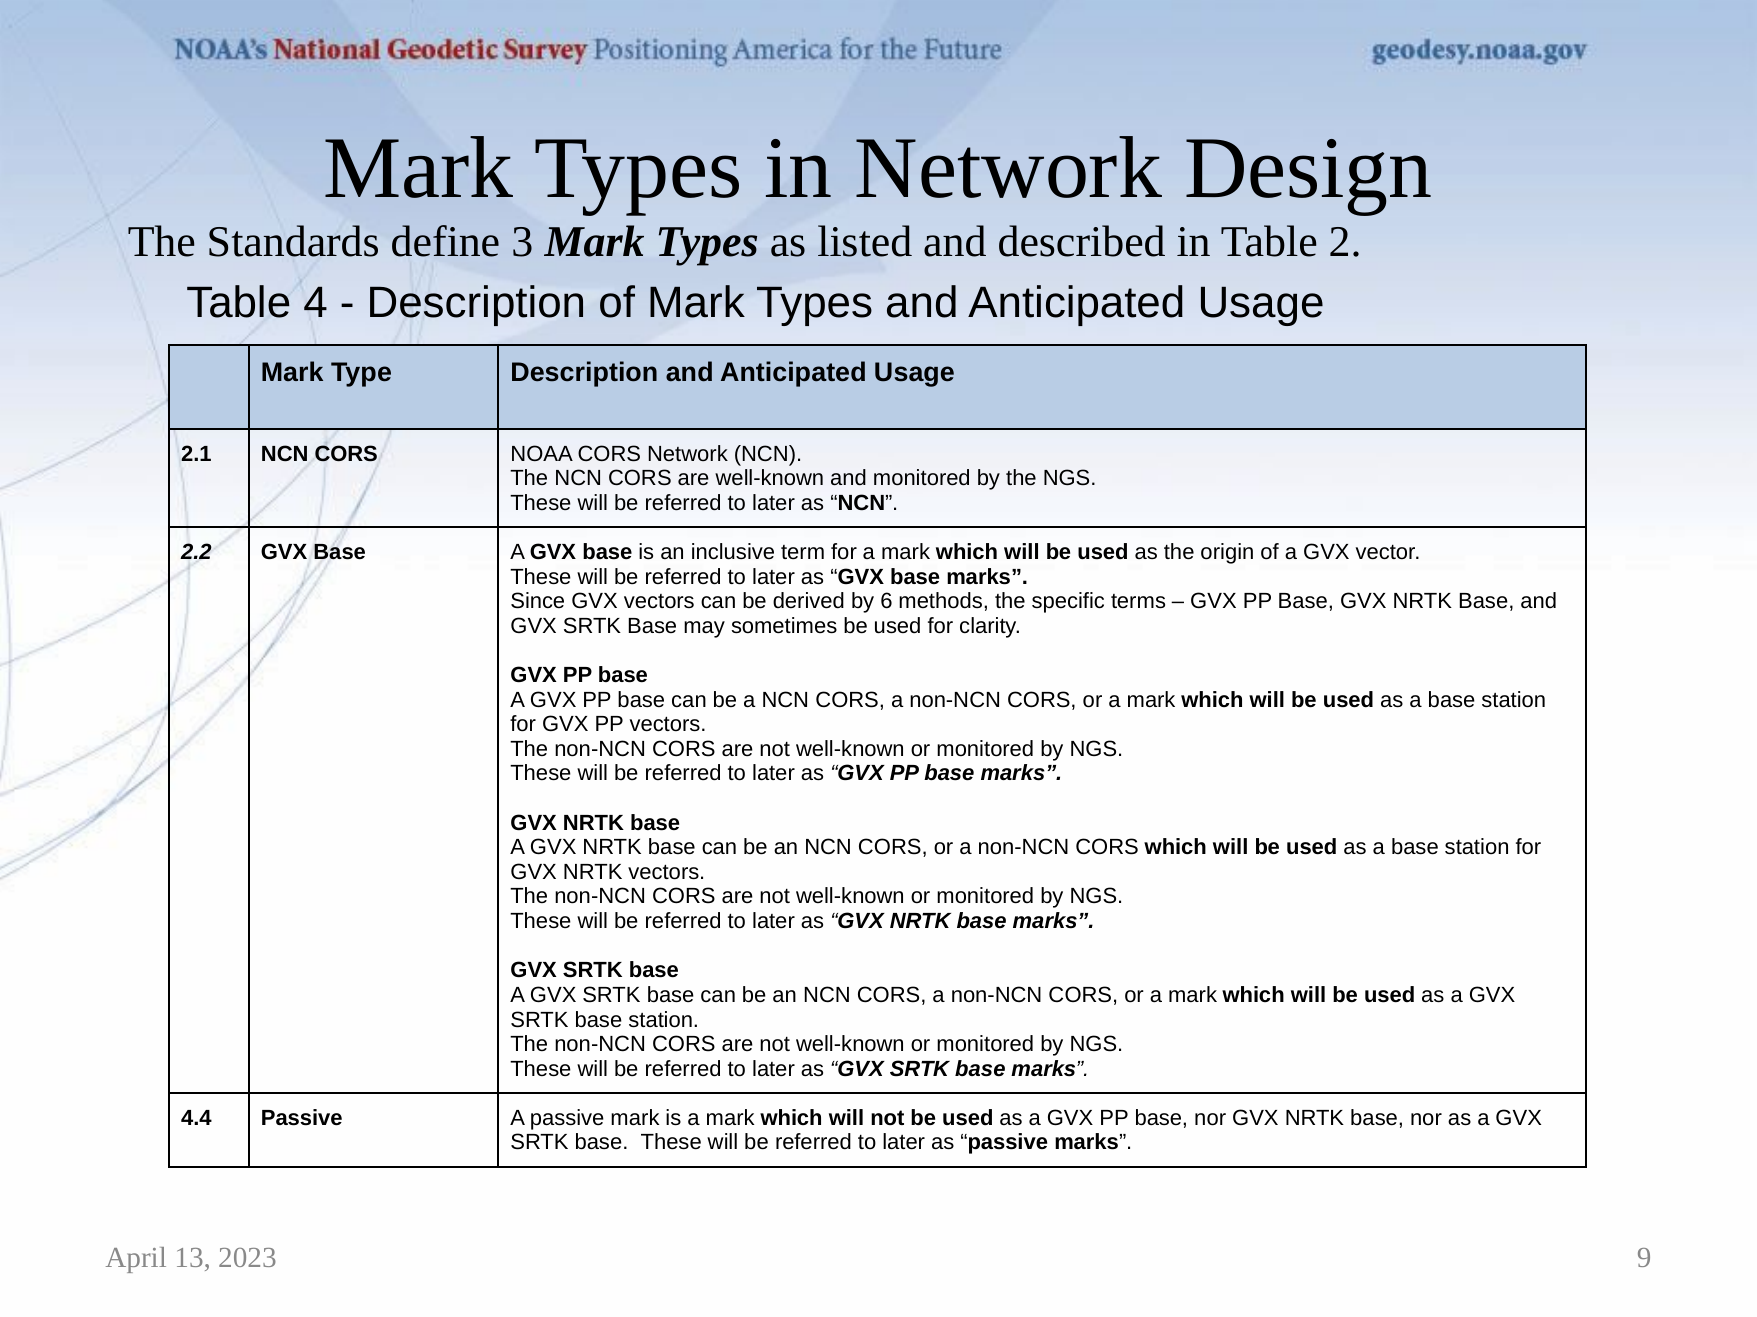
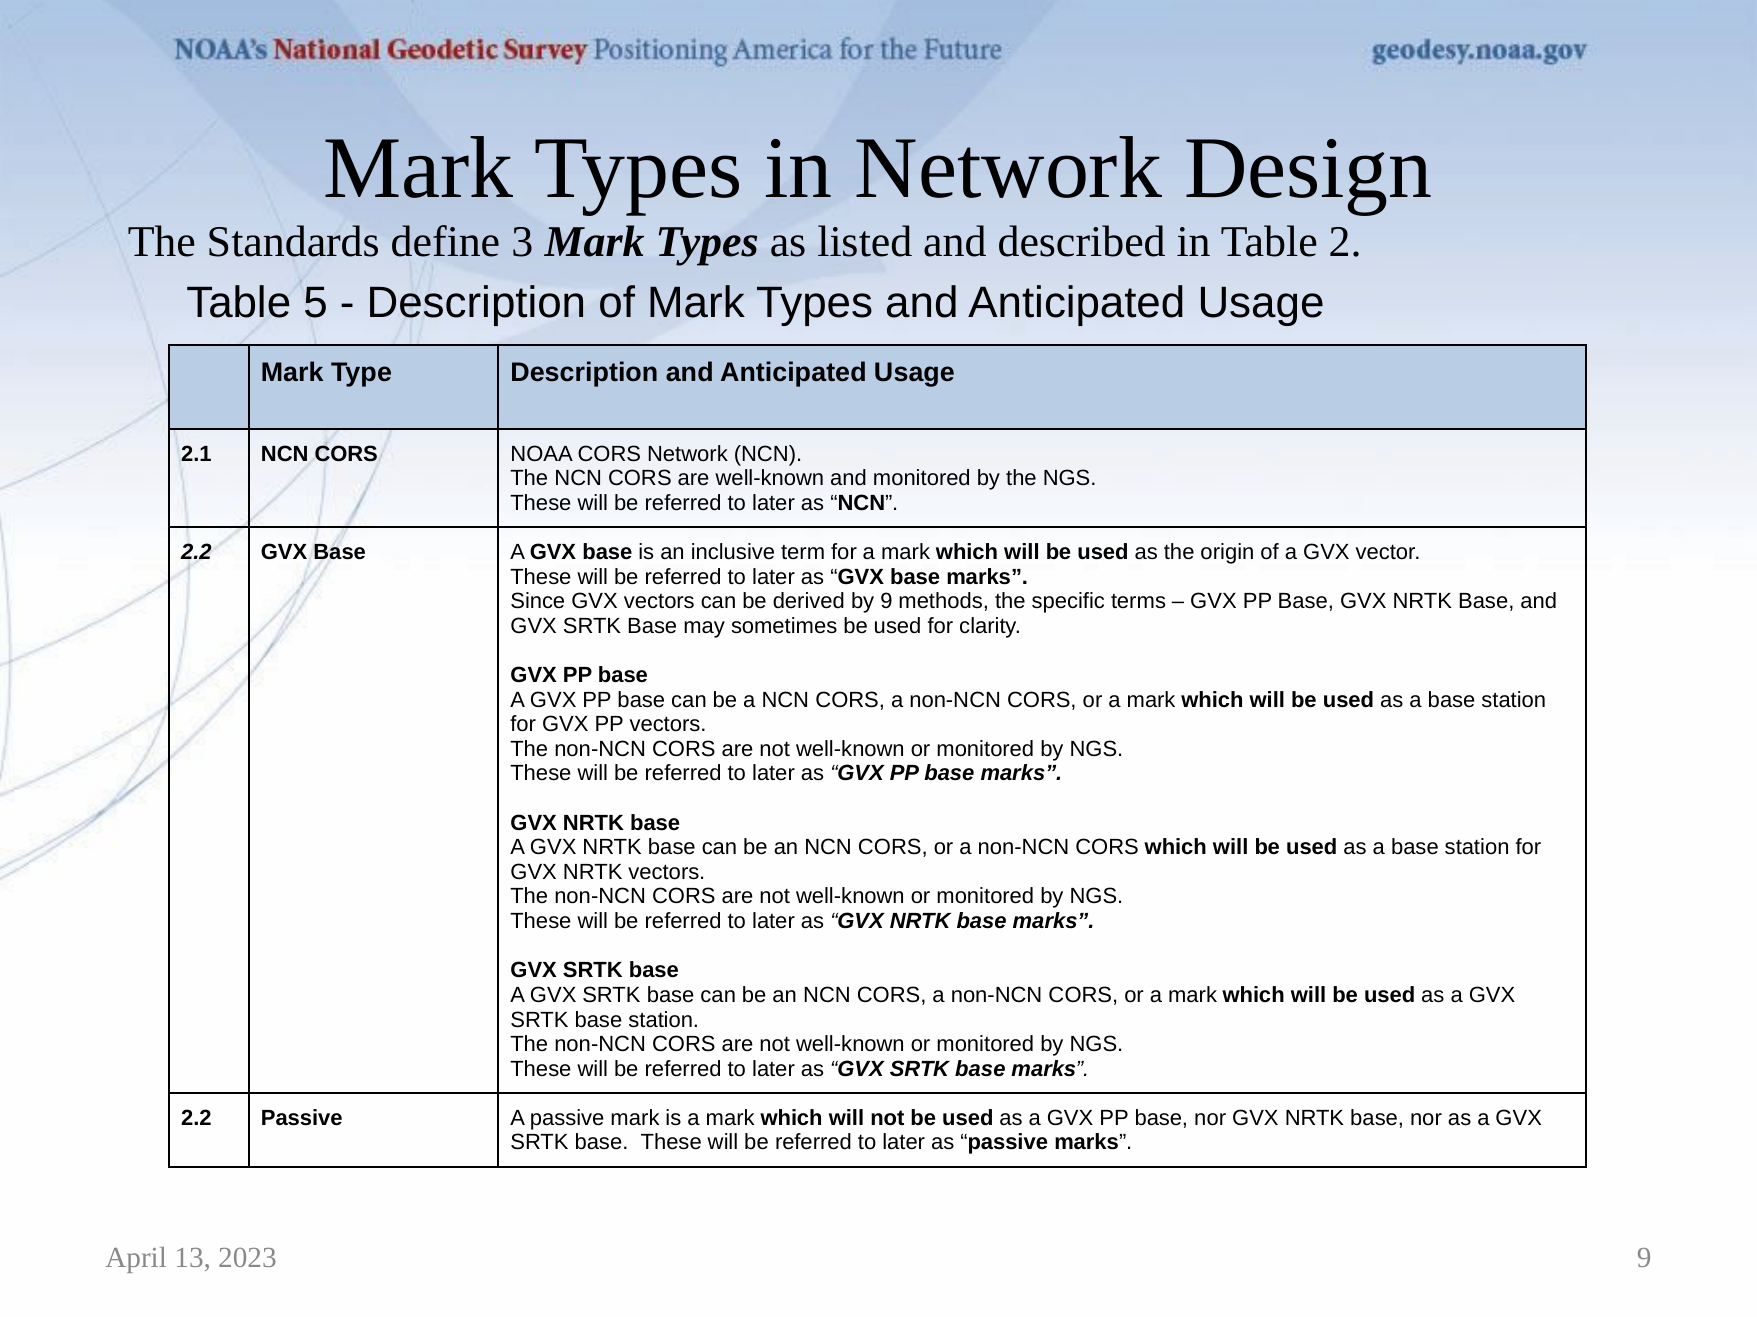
4: 4 -> 5 (316, 303)
by 6: 6 -> 9 (886, 602)
4.4: 4.4 -> 2.2 (196, 1119)
